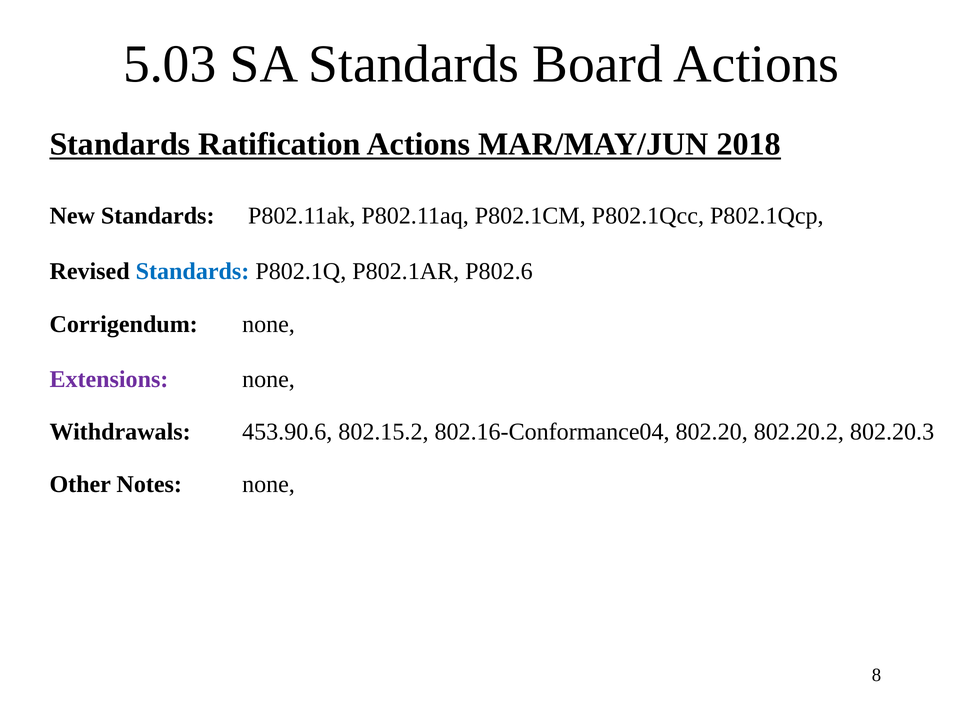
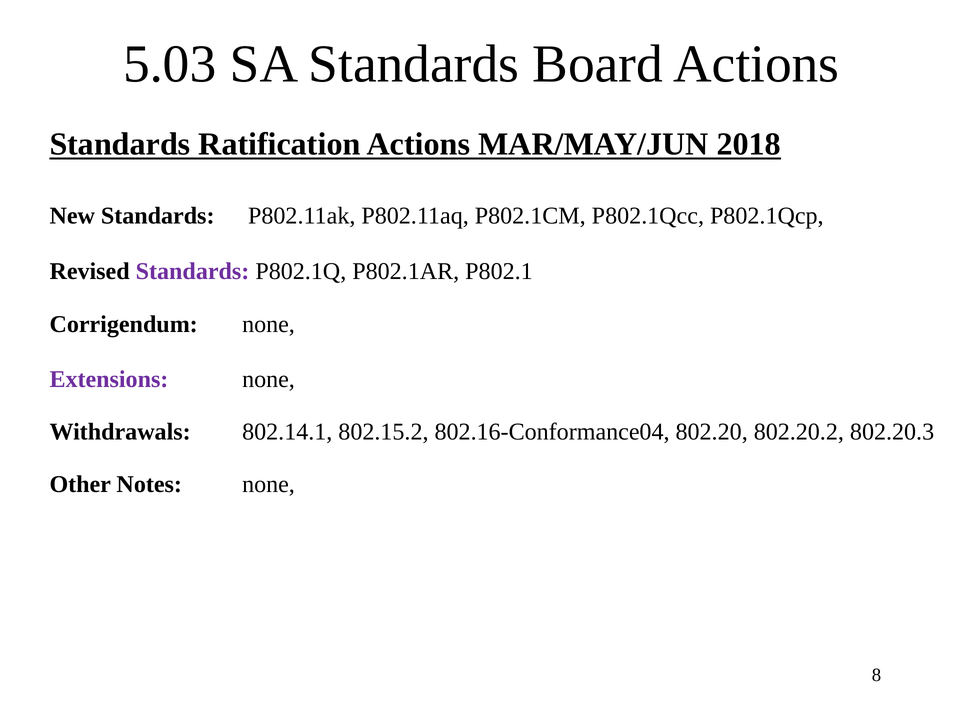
Standards colour: blue -> purple (193, 272)
P802.6: P802.6 -> P802.1 (499, 272)
453.90.6: 453.90.6 -> 802.14.1 (287, 432)
